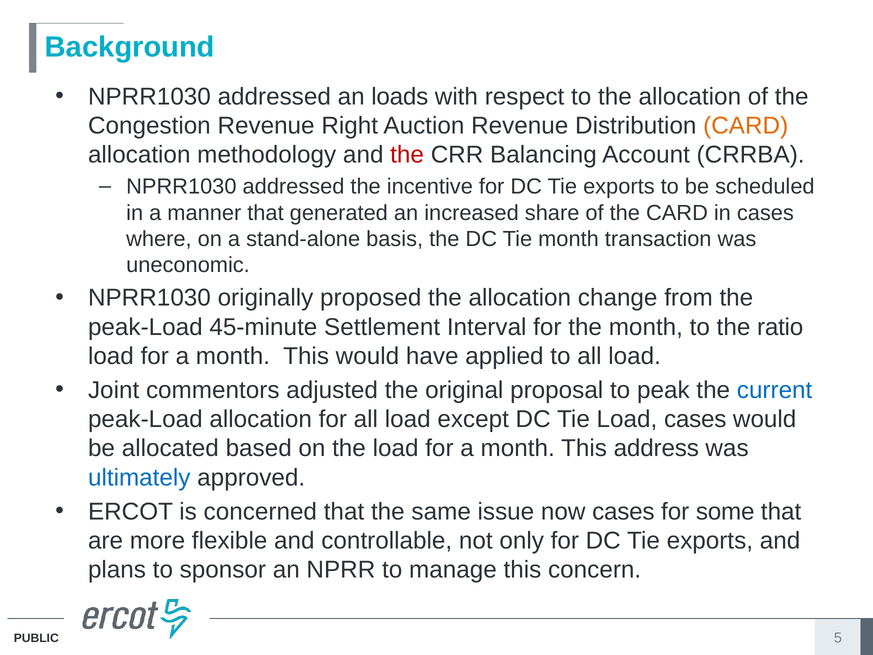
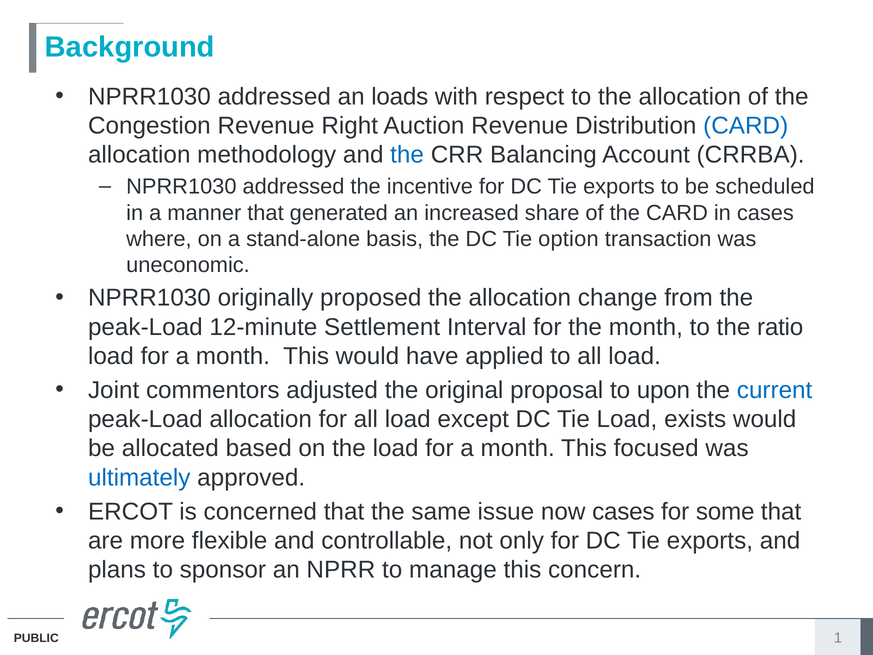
CARD colour: orange -> blue (746, 126)
the colour: red -> blue (407, 155)
Tie month: month -> option (568, 239)
45-minute: 45-minute -> 12-minute (263, 327)
peak: peak -> upon (663, 390)
Load cases: cases -> exists (695, 419)
address: address -> focused (656, 448)
5: 5 -> 1 (838, 638)
